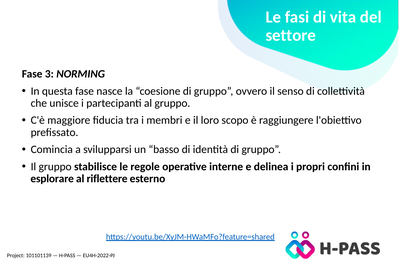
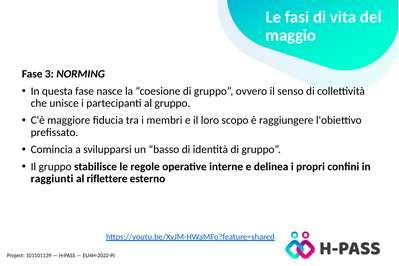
settore: settore -> maggio (291, 35)
esplorare: esplorare -> raggiunti (52, 179)
